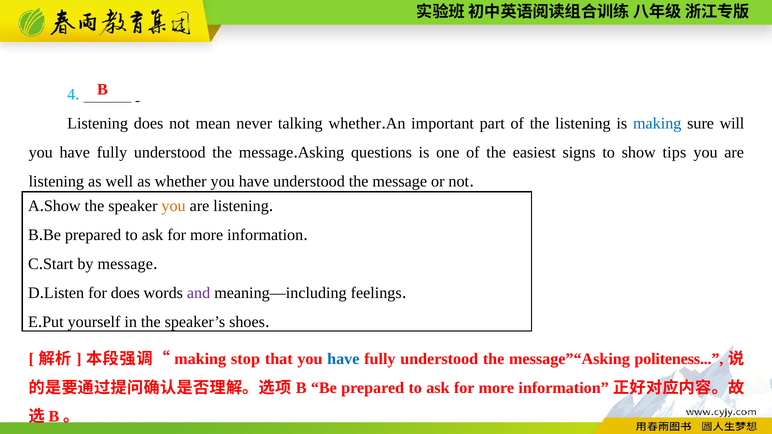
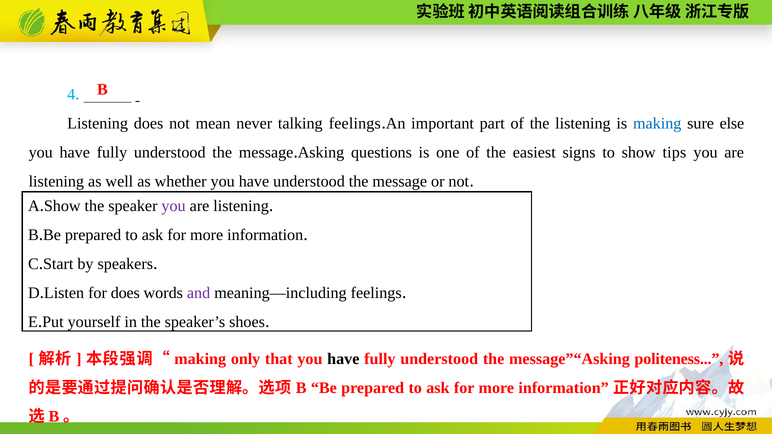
talking whether: whether -> feelings (355, 124)
will: will -> else (732, 124)
you colour: orange -> purple (174, 206)
by message: message -> speakers (125, 264)
stop: stop -> only (246, 359)
have colour: blue -> black (343, 359)
